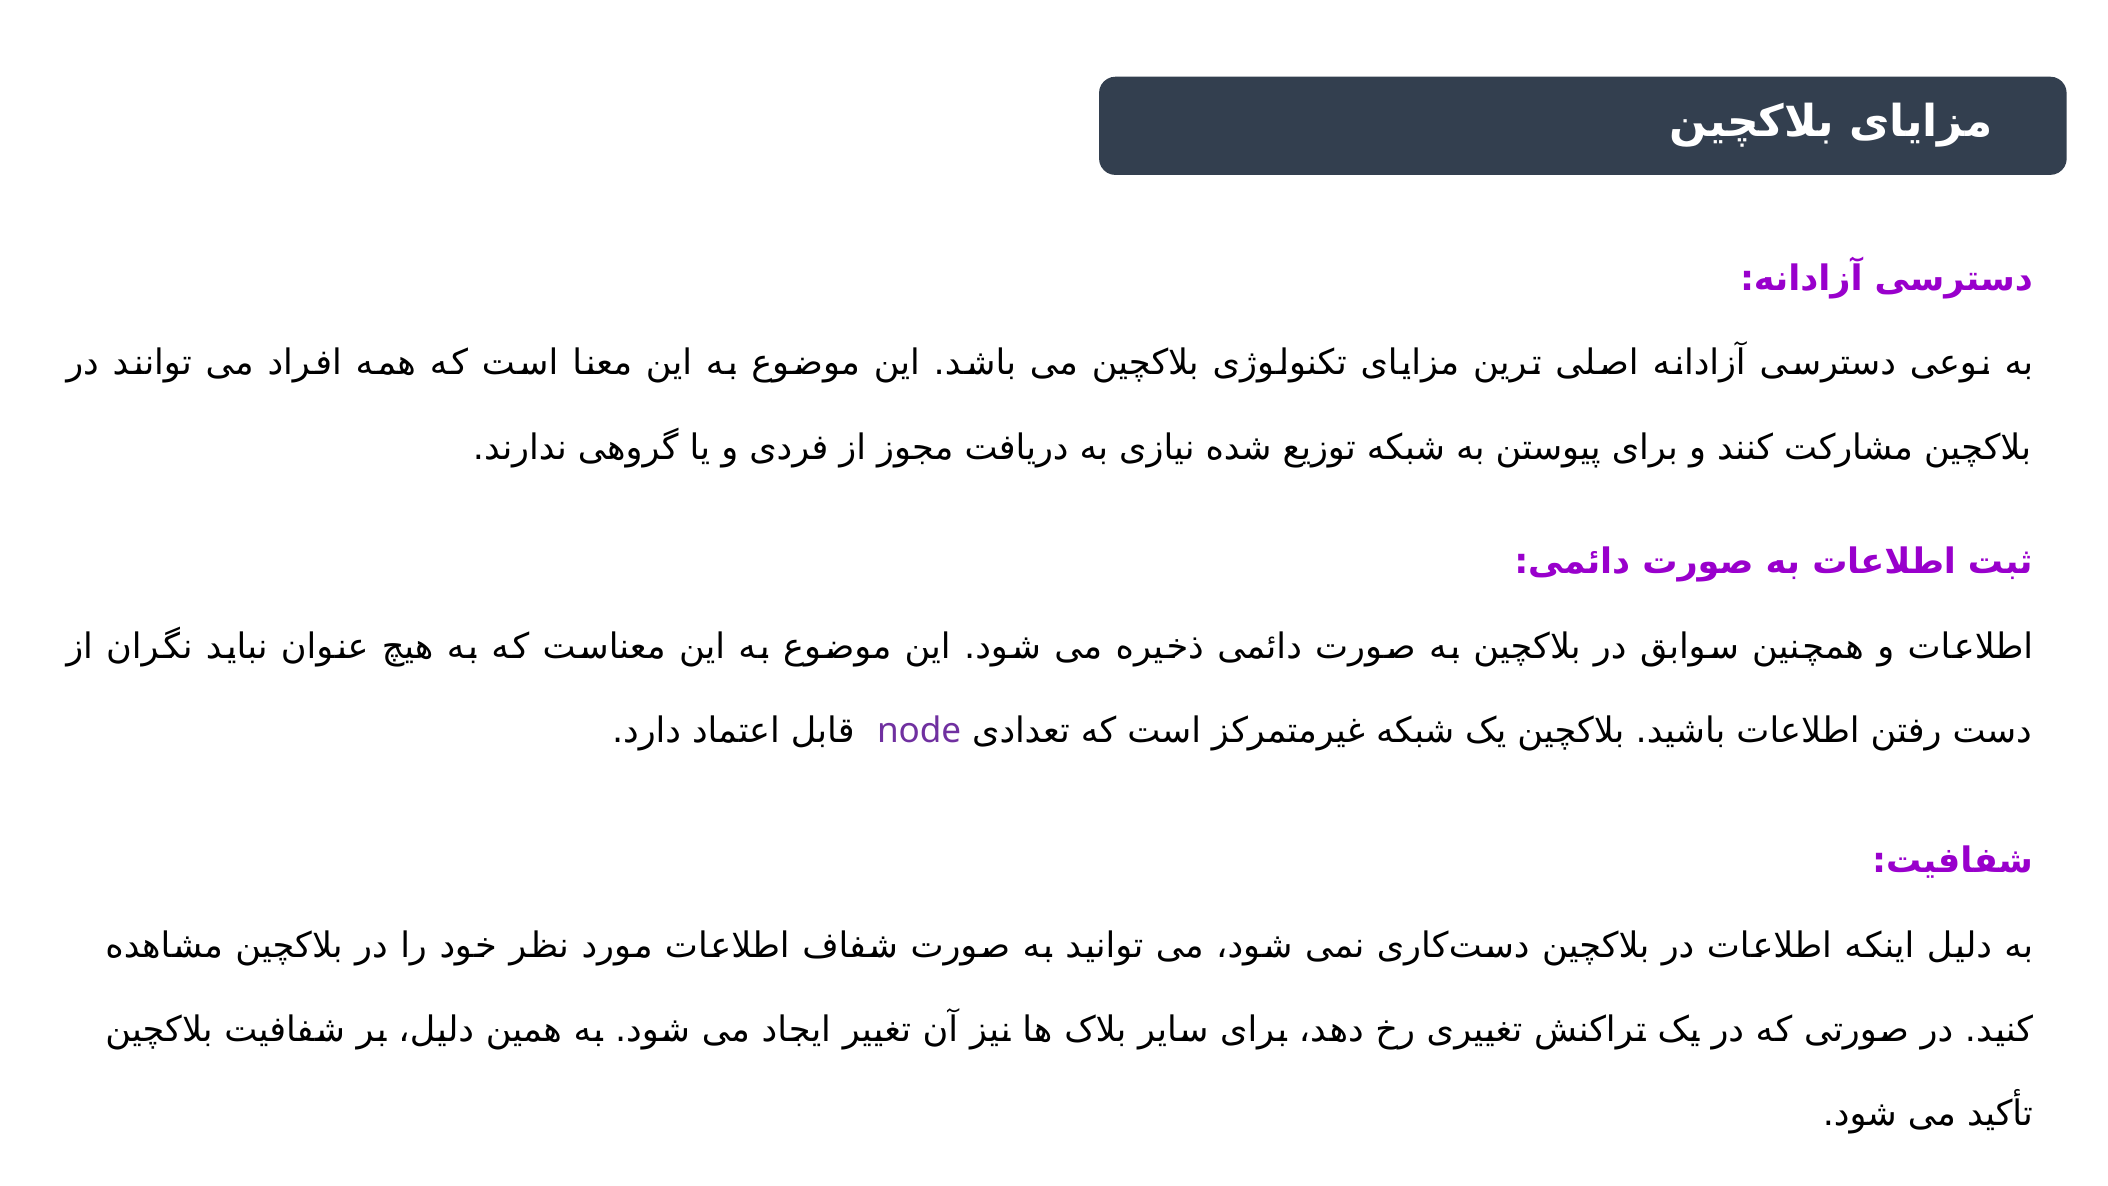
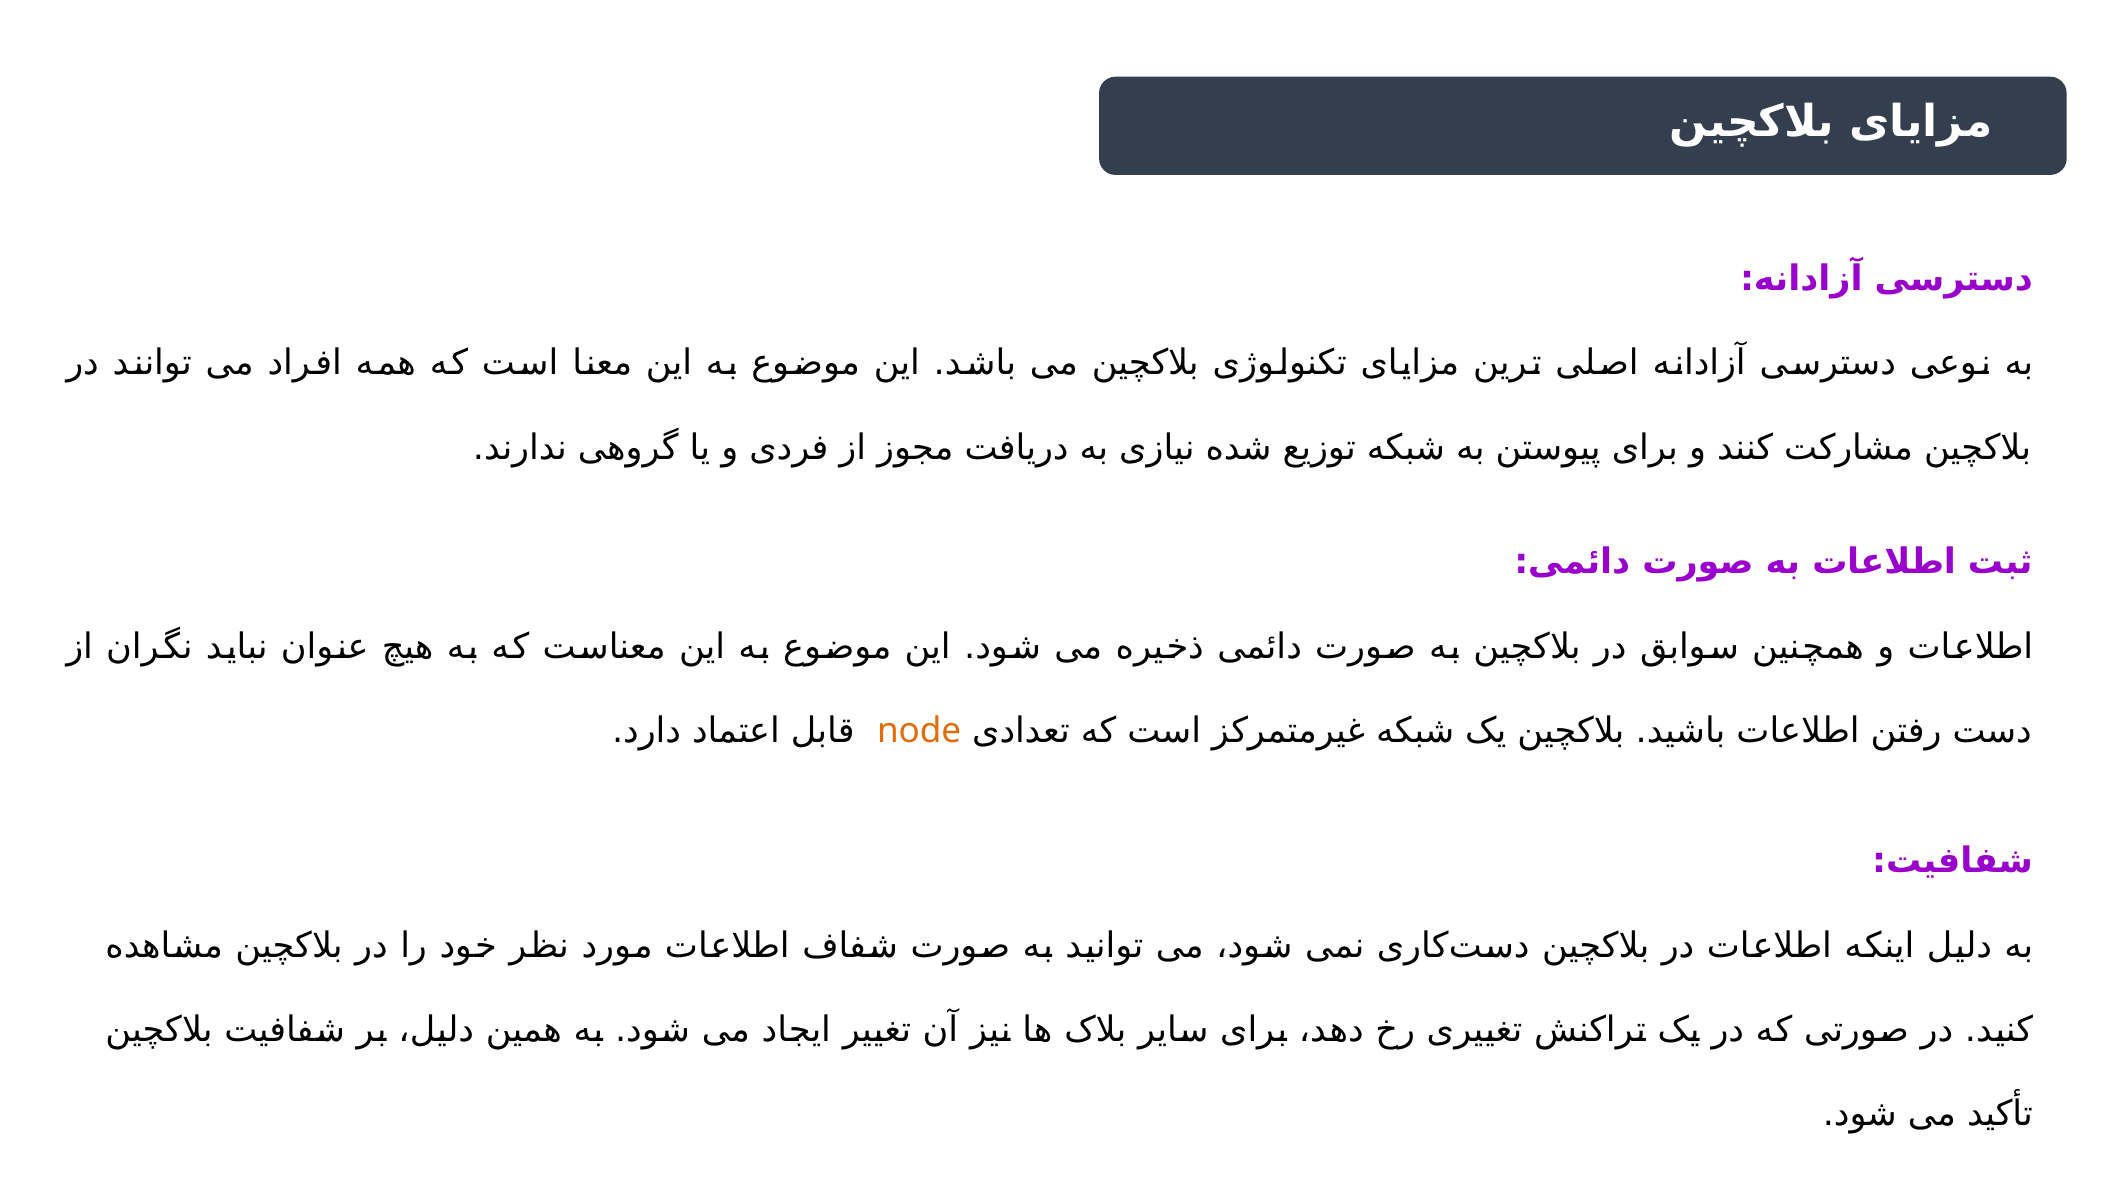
node colour: purple -> orange (919, 731)
